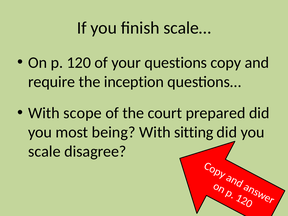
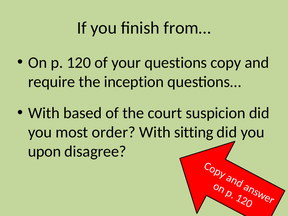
scale…: scale… -> from… (187, 28)
scope: scope -> based (83, 113)
prepared: prepared -> suspicion (216, 113)
being: being -> order (114, 132)
scale: scale -> upon (44, 151)
